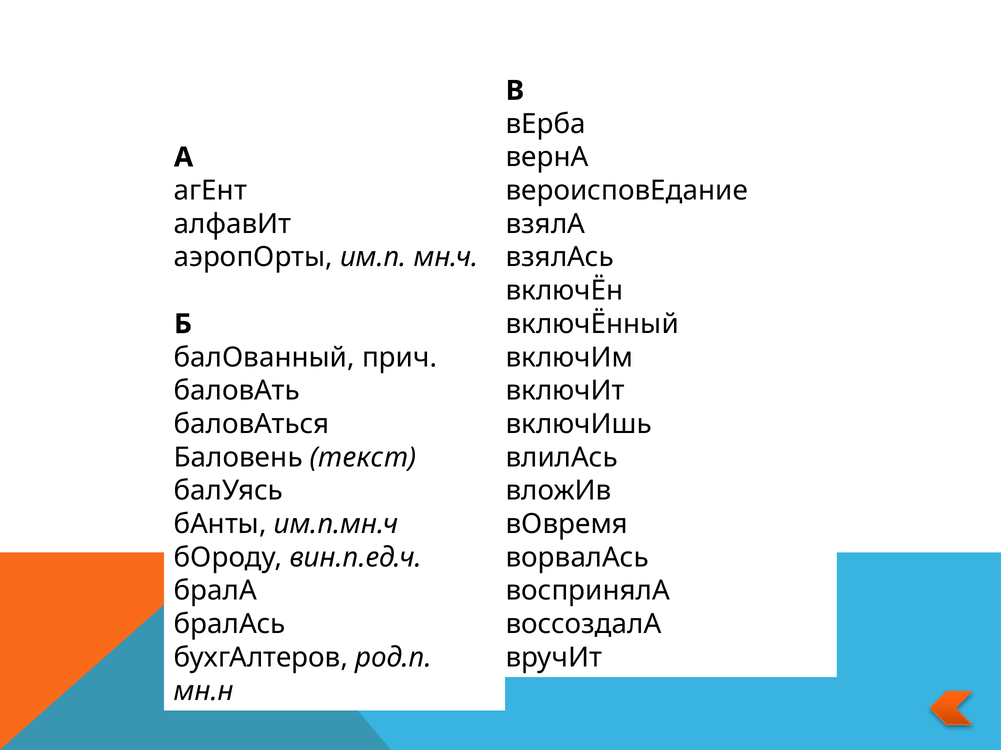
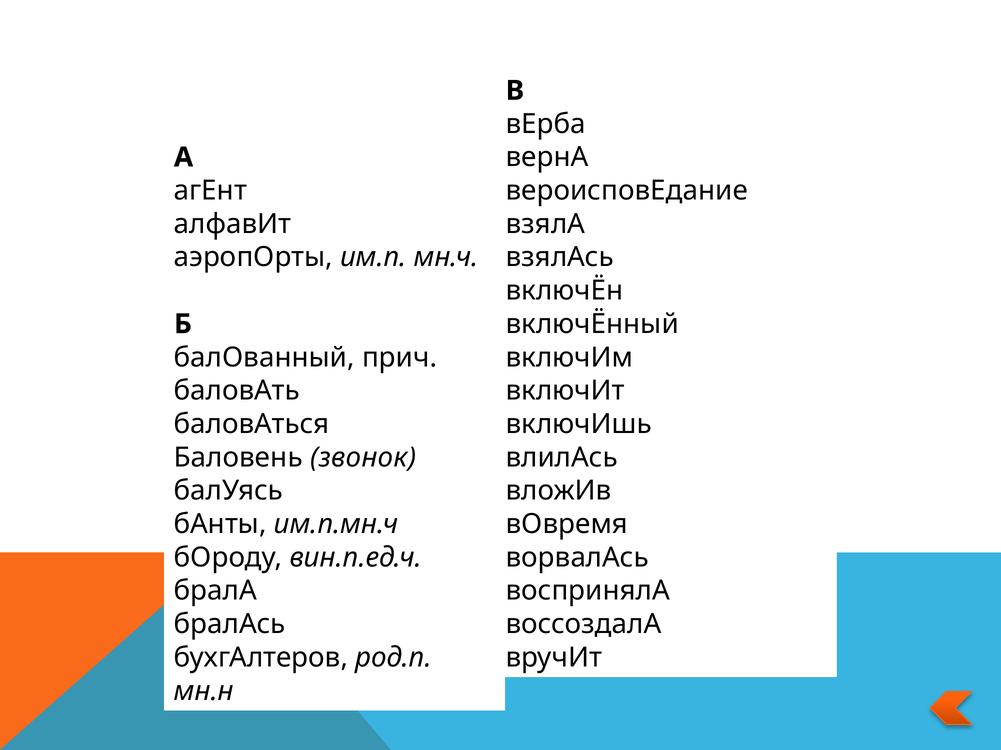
текст: текст -> звонок (363, 458)
